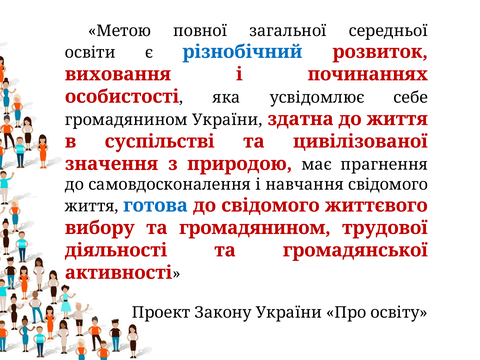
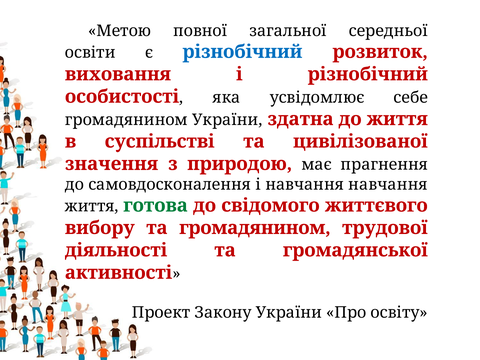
і починаннях: починаннях -> різнобічний (368, 74)
навчання свідомого: свідомого -> навчання (388, 184)
готова colour: blue -> green (156, 205)
